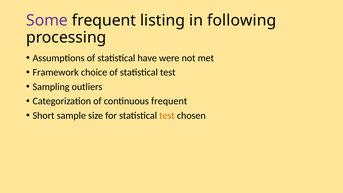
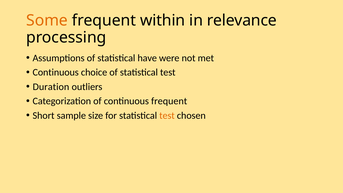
Some colour: purple -> orange (47, 20)
listing: listing -> within (163, 20)
following: following -> relevance (242, 20)
Framework: Framework -> Continuous (56, 72)
Sampling: Sampling -> Duration (51, 87)
